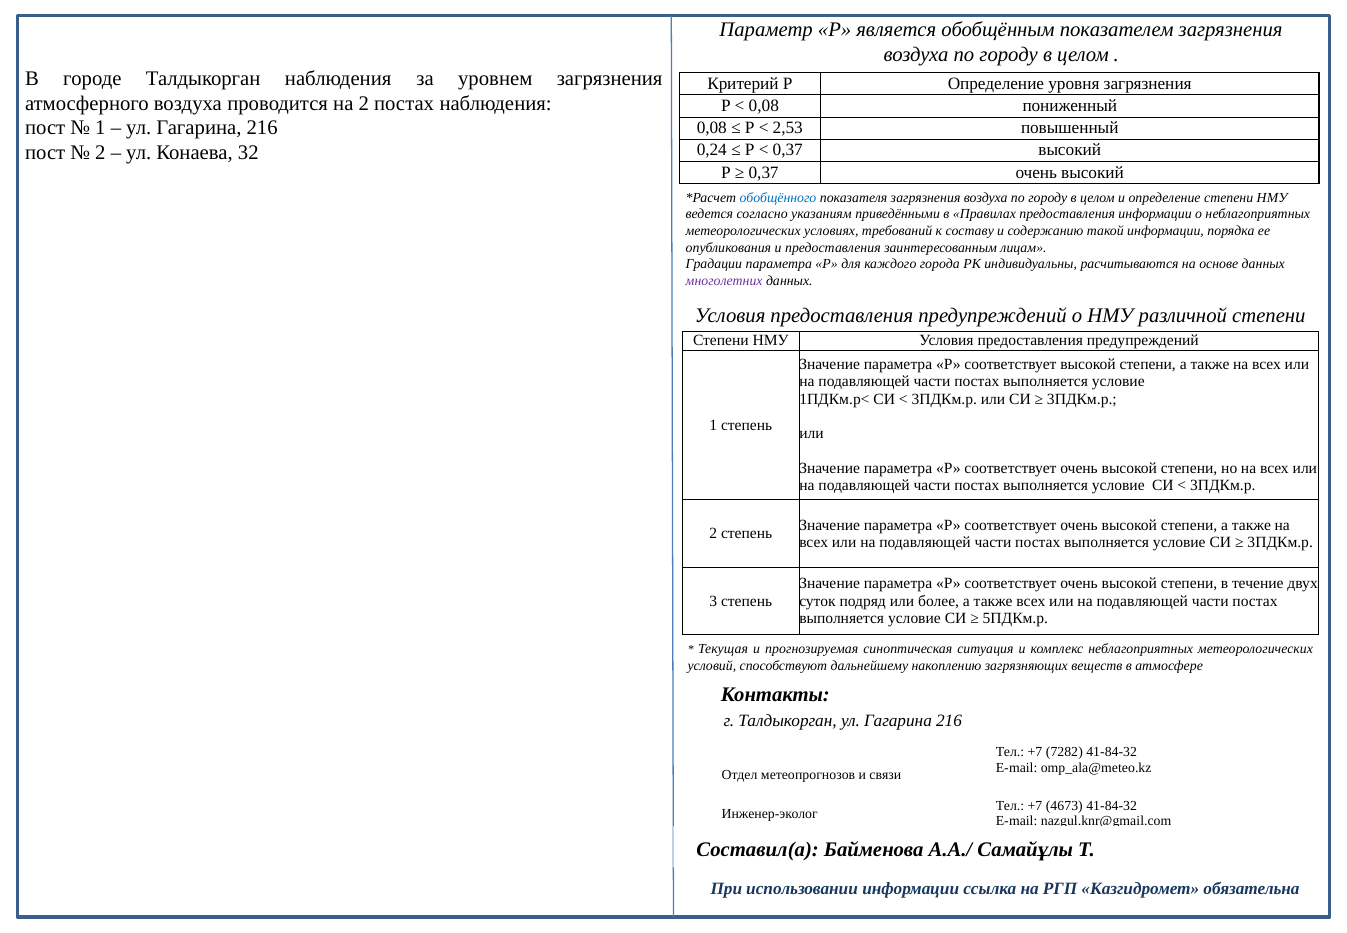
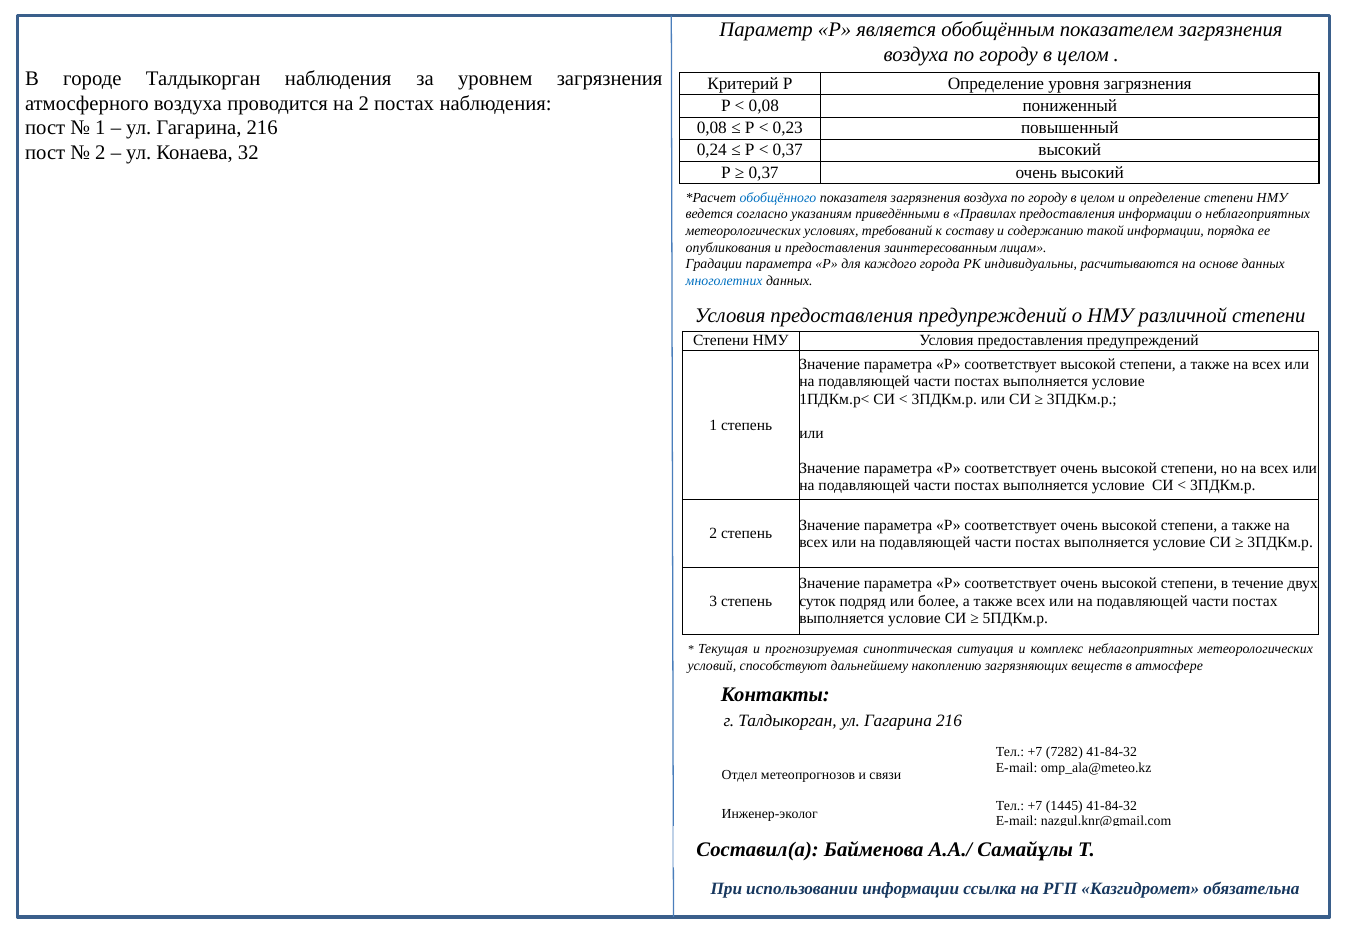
2,53: 2,53 -> 0,23 (788, 128)
многолетних colour: purple -> blue (724, 280)
4673: 4673 -> 1445 (1064, 806)
